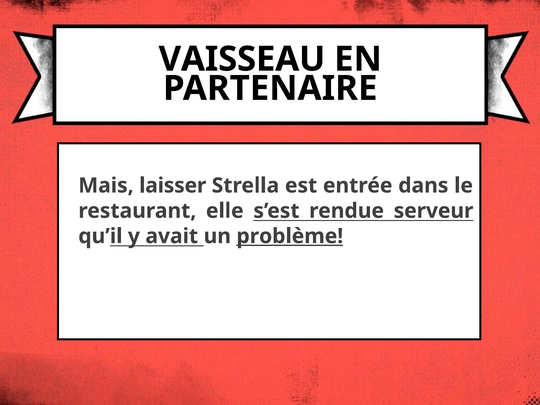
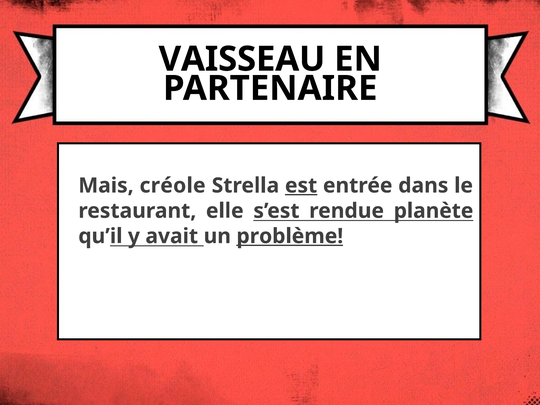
laisser: laisser -> créole (173, 186)
est underline: none -> present (301, 186)
serveur: serveur -> planète (434, 211)
